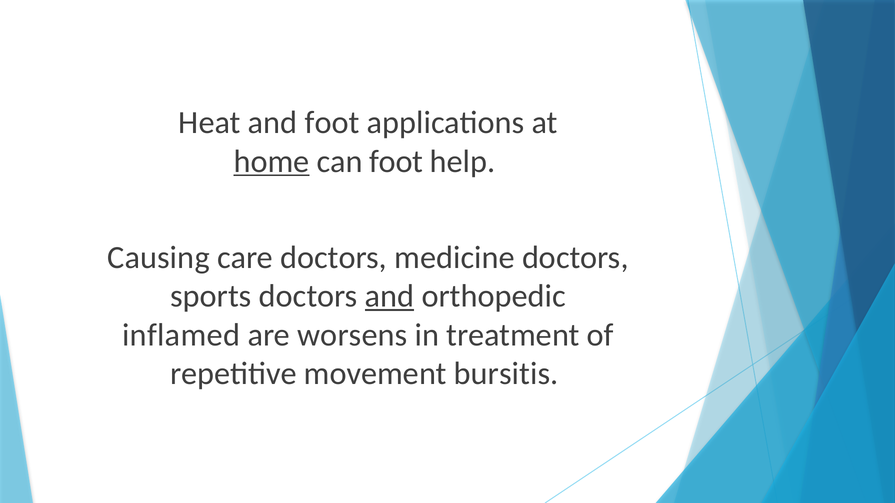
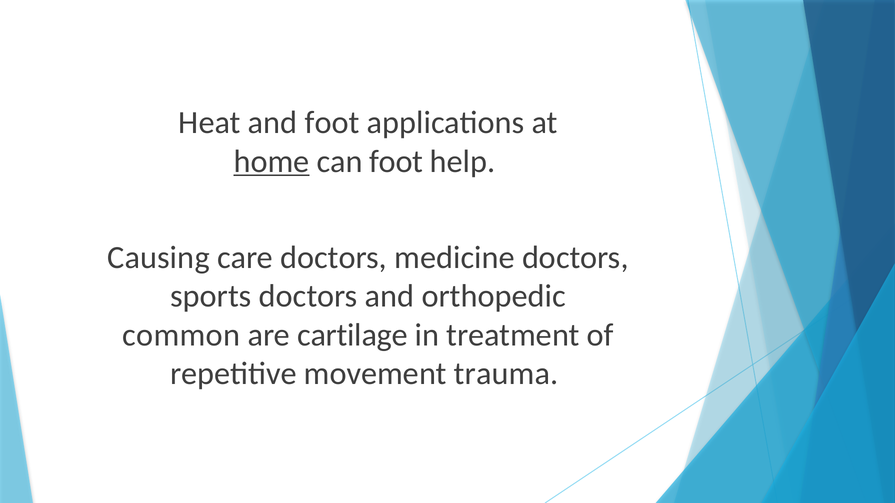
and underline: present -> none (390, 296)
inflamed: inflamed -> common (181, 335)
worsens: worsens -> cartilage (353, 335)
bursitis: bursitis -> trauma (506, 374)
